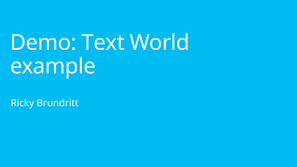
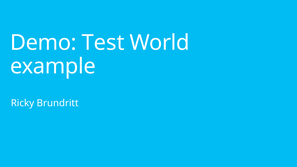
Text: Text -> Test (103, 43)
